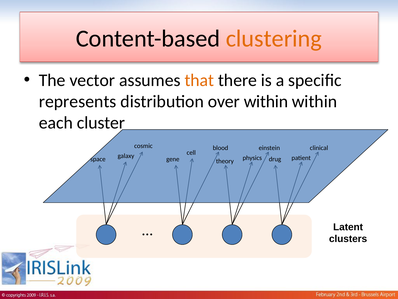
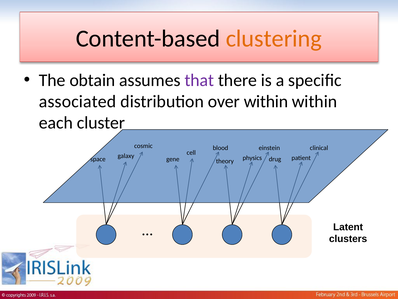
vector: vector -> obtain (92, 80)
that colour: orange -> purple (199, 80)
represents: represents -> associated (78, 101)
